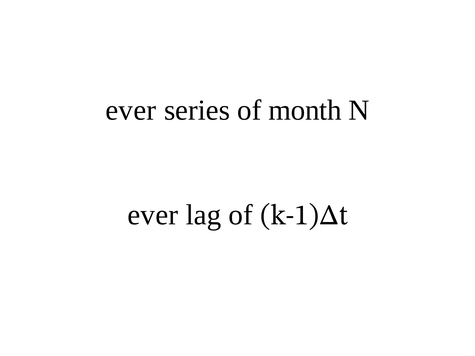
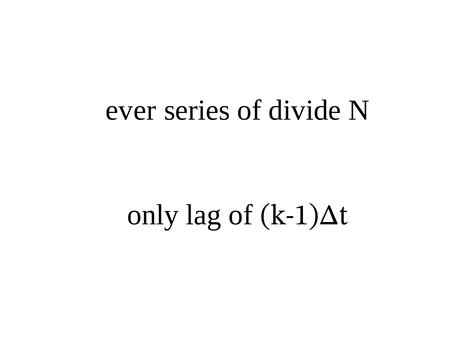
month: month -> divide (305, 110)
ever: ever -> only (153, 215)
